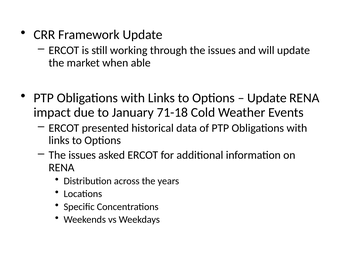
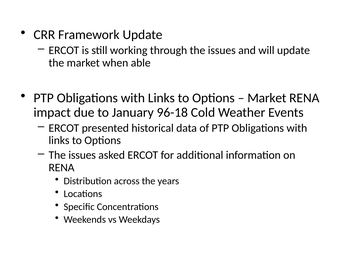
Update: Update -> Market (267, 98)
71-18: 71-18 -> 96-18 (172, 112)
